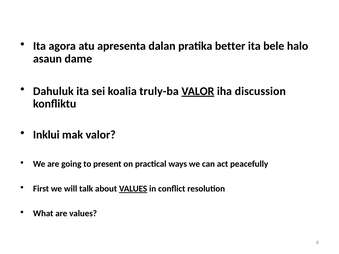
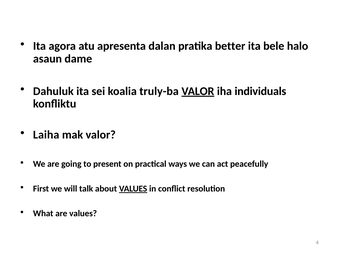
discussion: discussion -> individuals (260, 91)
Inklui: Inklui -> Laiha (46, 135)
